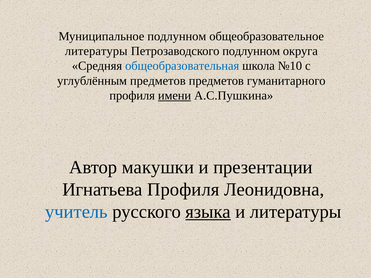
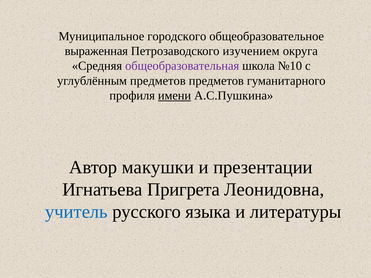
Муниципальное подлунном: подлунном -> городского (177, 36)
литературы: литературы -> выраженная (96, 51)
Петрозаводского подлунном: подлунном -> изучением (251, 51)
общеобразовательная colour: blue -> purple (182, 66)
Игнатьева Профиля: Профиля -> Пригрета (183, 190)
языка underline: present -> none (208, 212)
